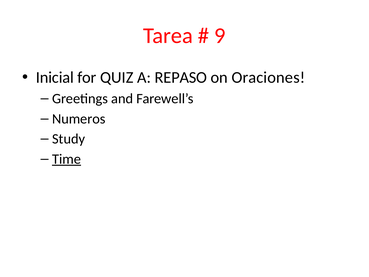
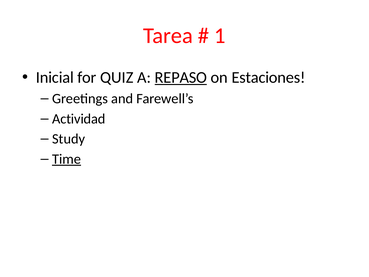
9: 9 -> 1 (220, 36)
REPASO underline: none -> present (181, 77)
Oraciones: Oraciones -> Estaciones (269, 77)
Numeros: Numeros -> Actividad (79, 119)
